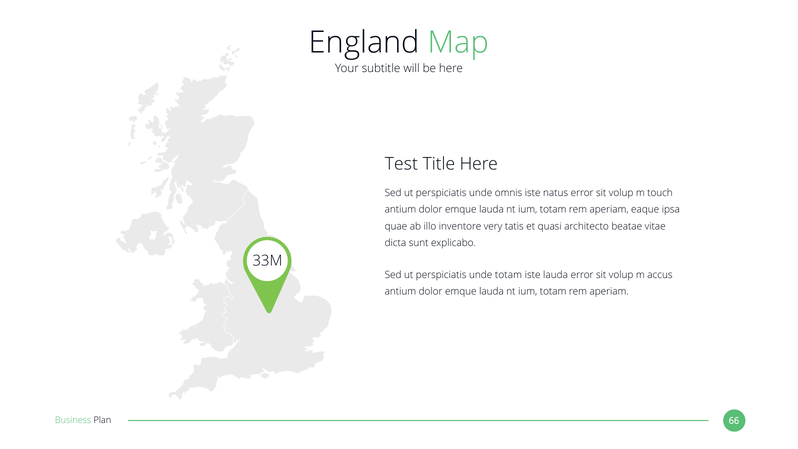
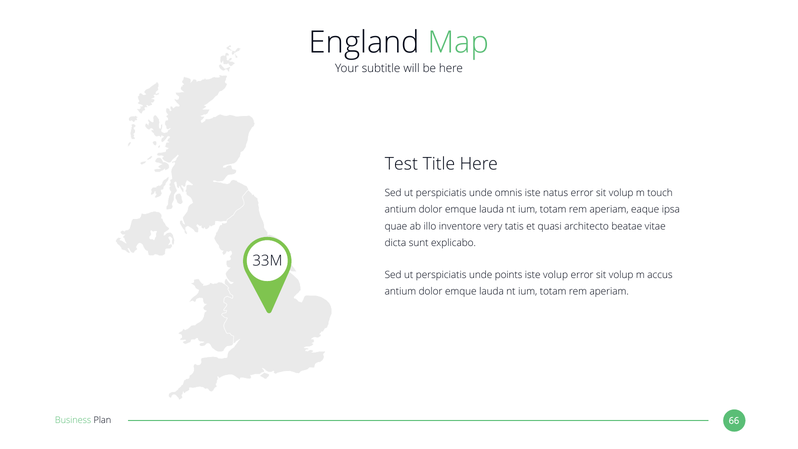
unde totam: totam -> points (509, 275)
iste lauda: lauda -> volup (556, 275)
